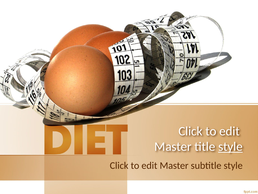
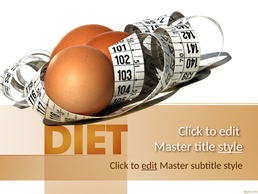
edit underline: none -> present (149, 165)
